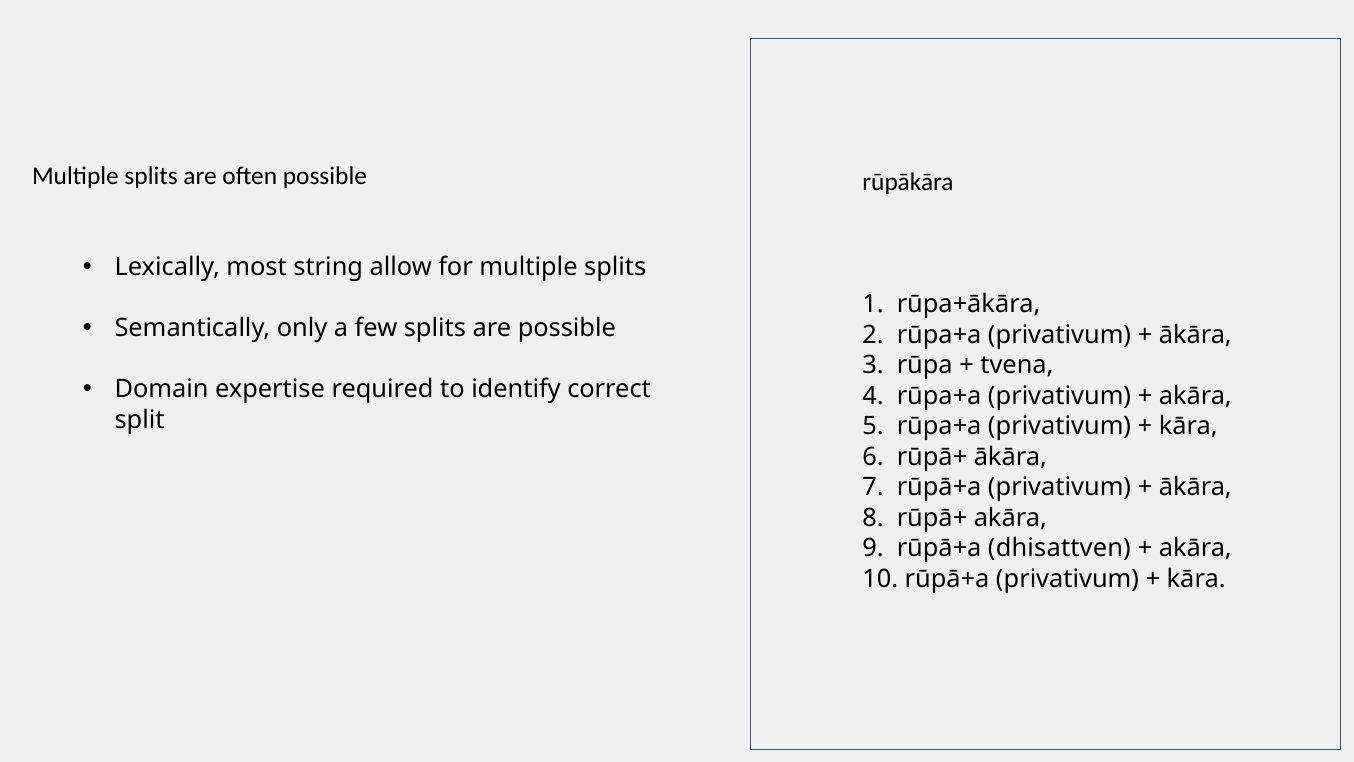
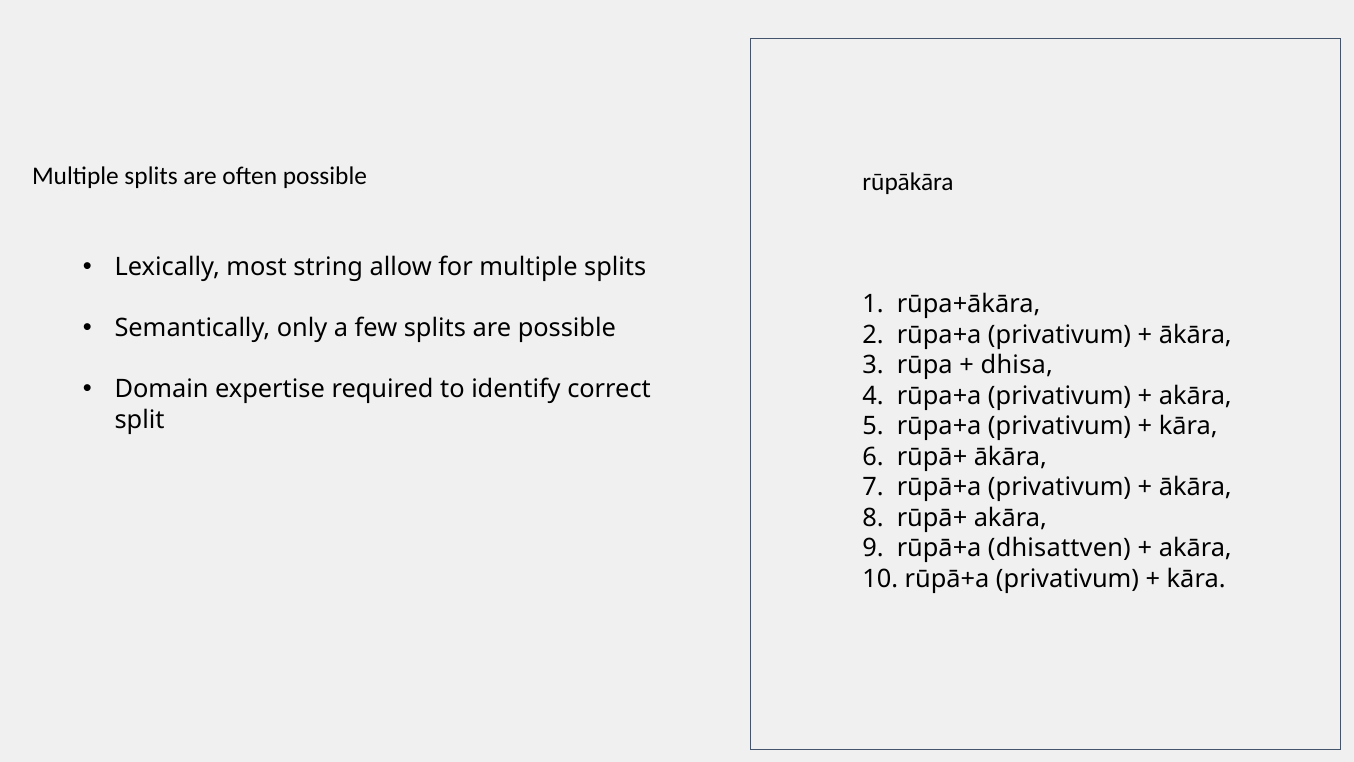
tvena: tvena -> dhisa (1017, 365)
